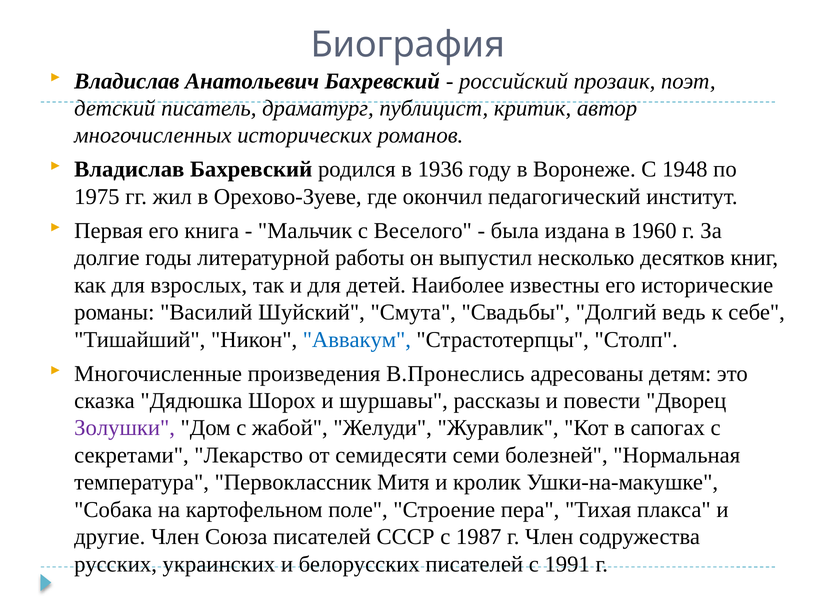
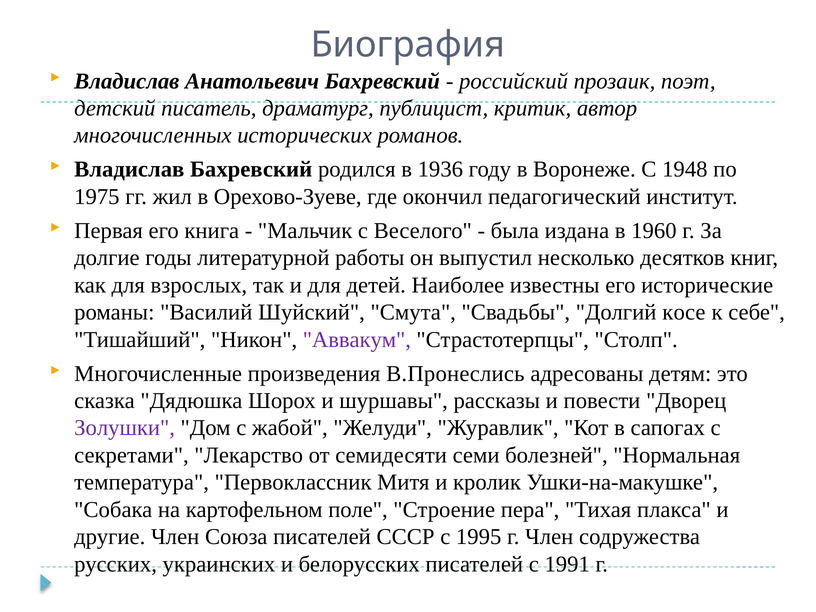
ведь: ведь -> косе (684, 312)
Аввакум colour: blue -> purple (357, 340)
1987: 1987 -> 1995 (479, 537)
